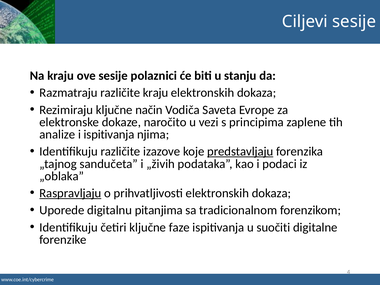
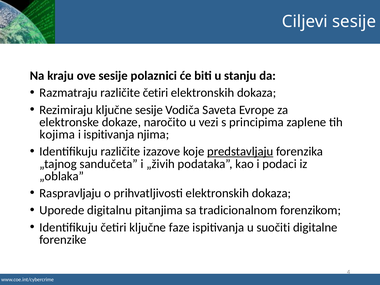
različite kraju: kraju -> četiri (156, 93)
ključne način: način -> sesije (149, 110)
analize: analize -> kojima (57, 134)
Raspravljaju underline: present -> none (70, 193)
